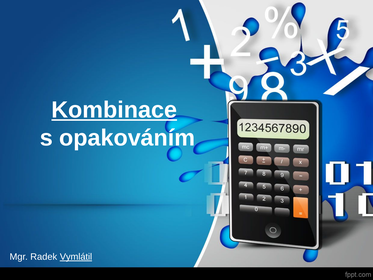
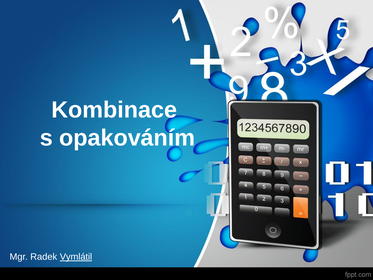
Kombinace underline: present -> none (114, 110)
